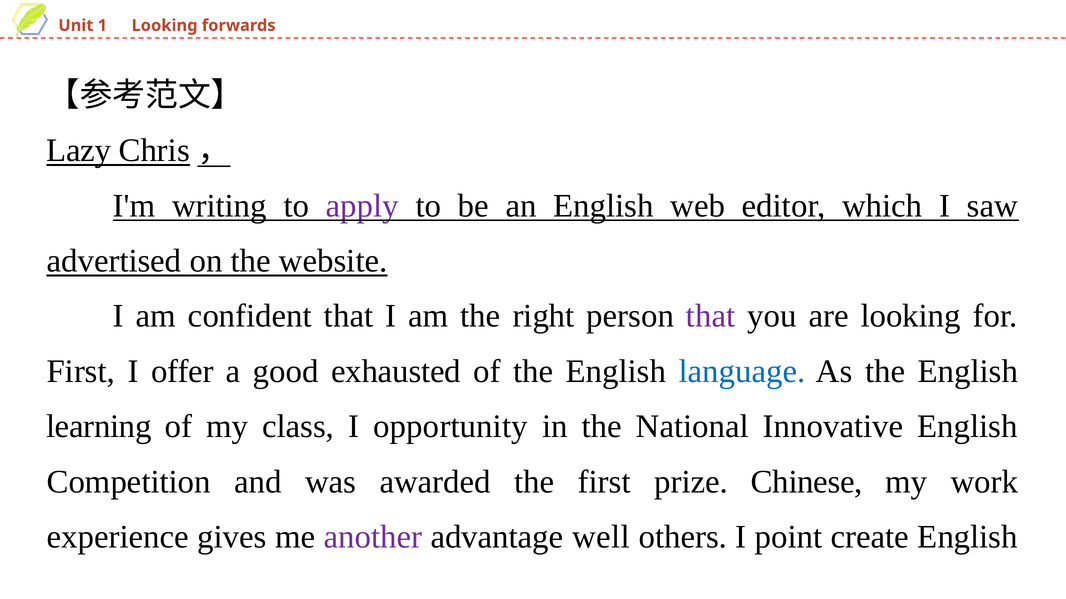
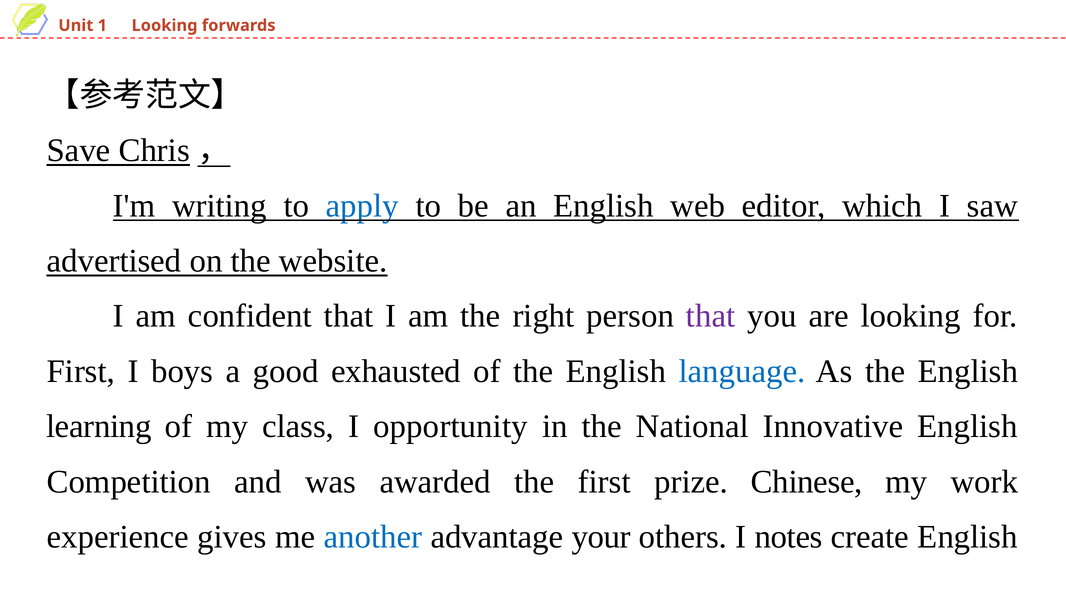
Lazy: Lazy -> Save (79, 151)
apply colour: purple -> blue (362, 206)
offer: offer -> boys (182, 372)
another colour: purple -> blue (373, 538)
well: well -> your (601, 538)
point: point -> notes (789, 538)
